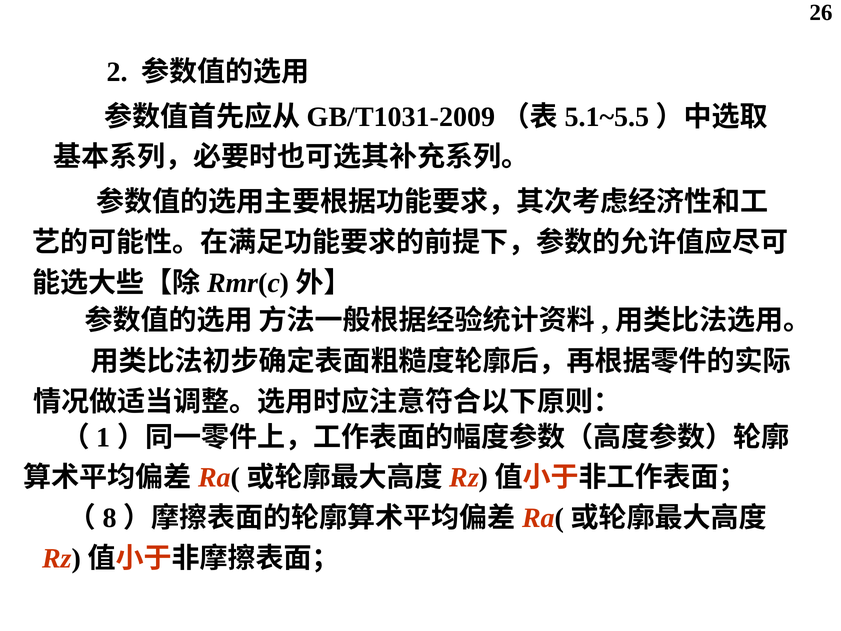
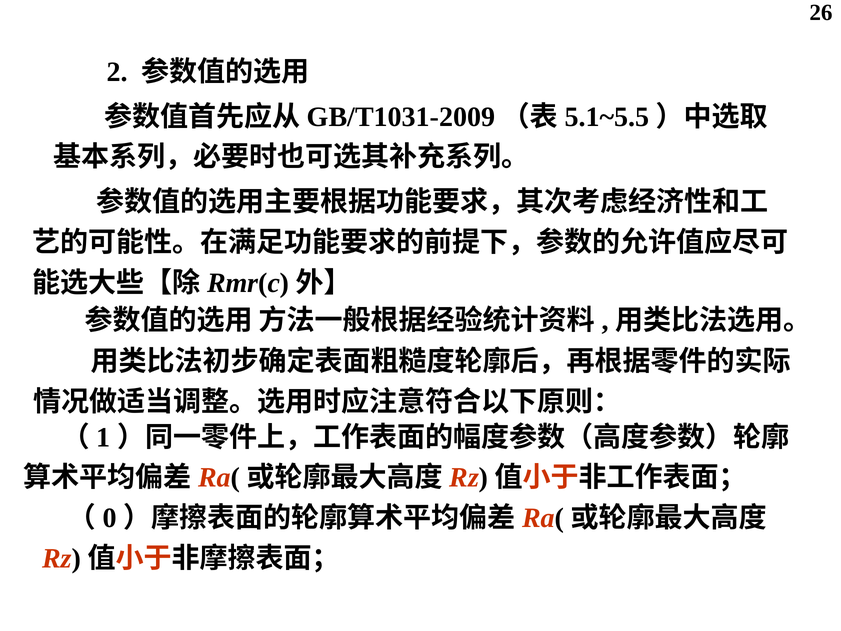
8: 8 -> 0 (110, 518)
